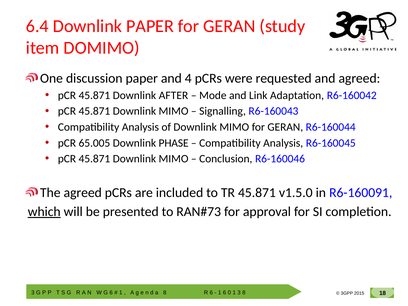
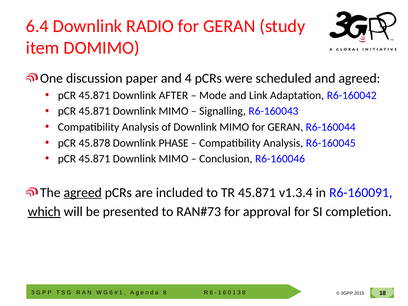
Downlink PAPER: PAPER -> RADIO (150, 26)
requested: requested -> scheduled (284, 78)
65.005: 65.005 -> 45.878 (94, 143)
agreed underline: none -> present (83, 193)
v1.5.0: v1.5.0 -> v1.3.4 (296, 193)
